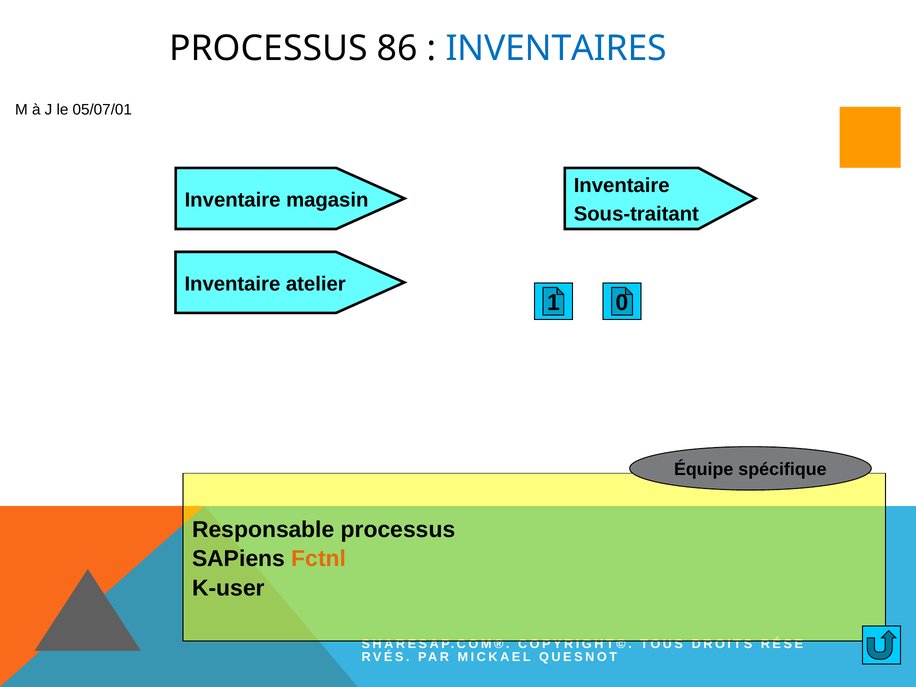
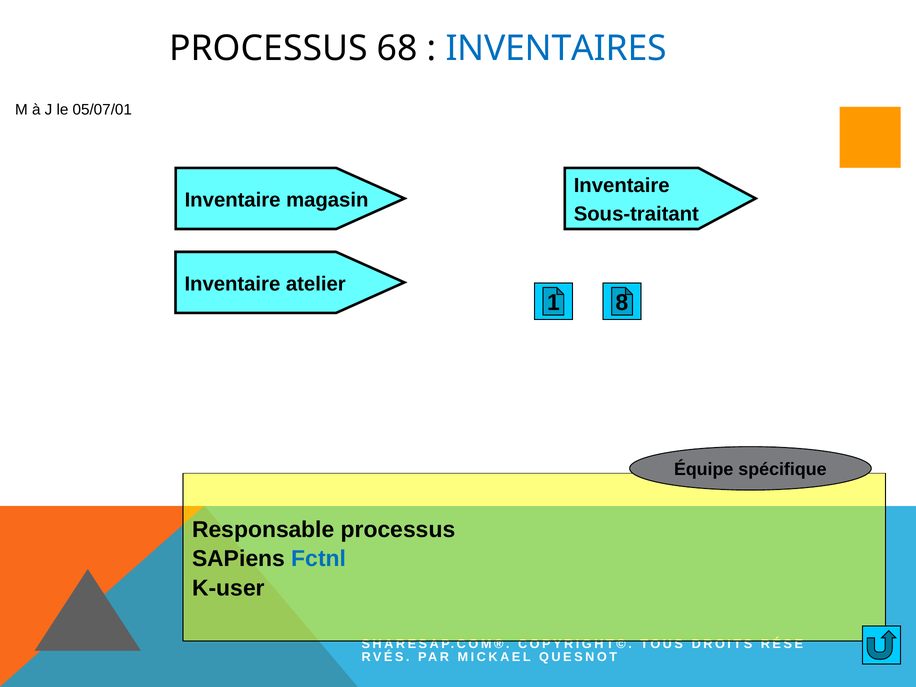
86: 86 -> 68 (397, 48)
0: 0 -> 8 (622, 303)
Fctnl colour: orange -> blue (319, 558)
